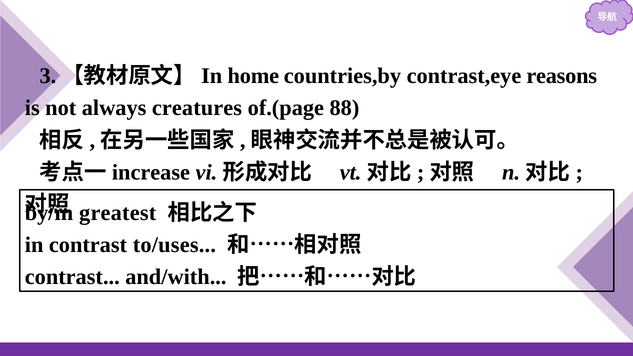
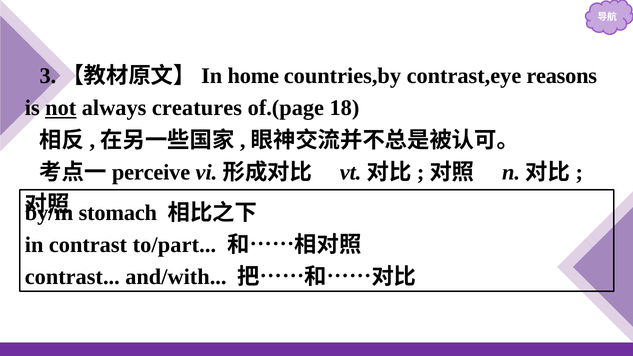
not underline: none -> present (61, 108)
88: 88 -> 18 (344, 108)
increase: increase -> perceive (151, 172)
greatest: greatest -> stomach (118, 213)
to/uses: to/uses -> to/part (174, 245)
